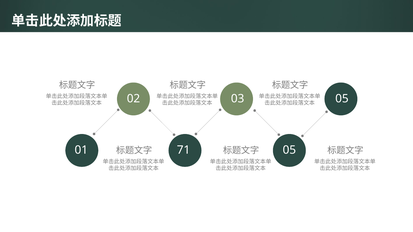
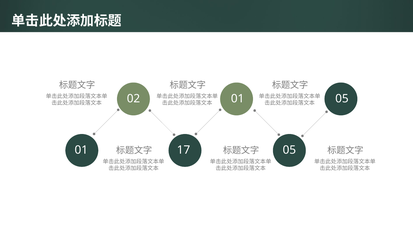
02 03: 03 -> 01 (238, 99)
71: 71 -> 17 (184, 150)
